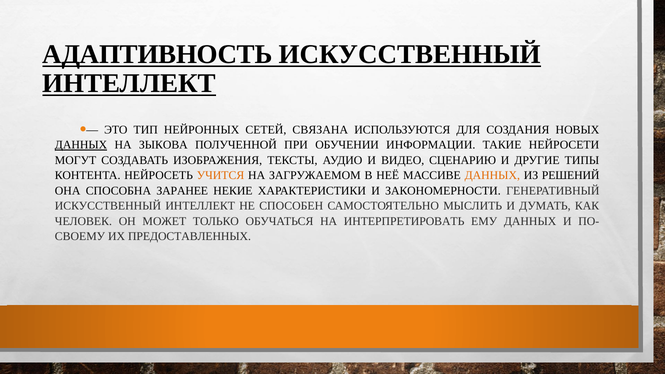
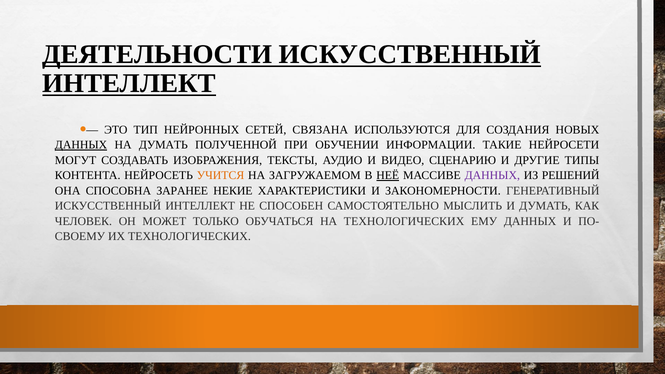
АДАПТИВНОСТЬ: АДАПТИВНОСТЬ -> ДЕЯТЕЛЬНОСТИ (157, 54)
НА ЗЫКОВА: ЗЫКОВА -> ДУМАТЬ (163, 145)
НЕЁ underline: none -> present (388, 176)
ДАННЫХ colour: orange -> purple (492, 176)
НА ИНТЕРПРЕТИРОВАТЬ: ИНТЕРПРЕТИРОВАТЬ -> ТЕХНОЛОГИЧЕСКИХ (404, 221)
ИХ ПРЕДОСТАВЛЕННЫХ: ПРЕДОСТАВЛЕННЫХ -> ТЕХНОЛОГИЧЕСКИХ (189, 237)
